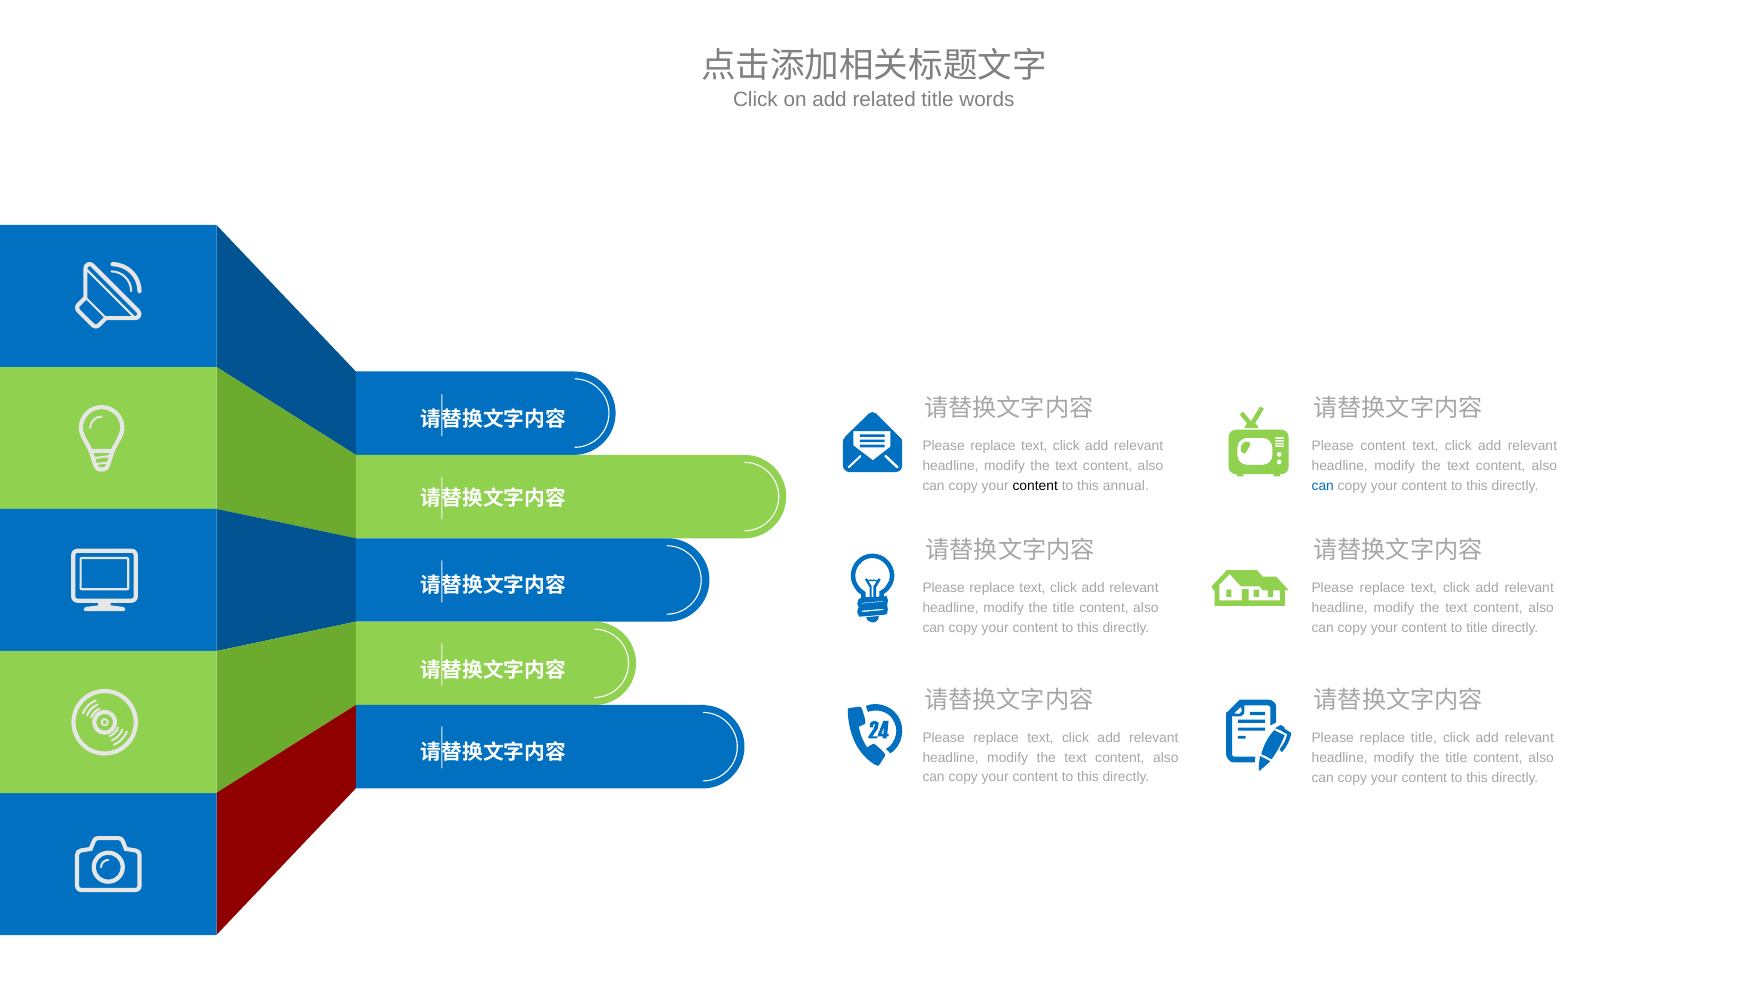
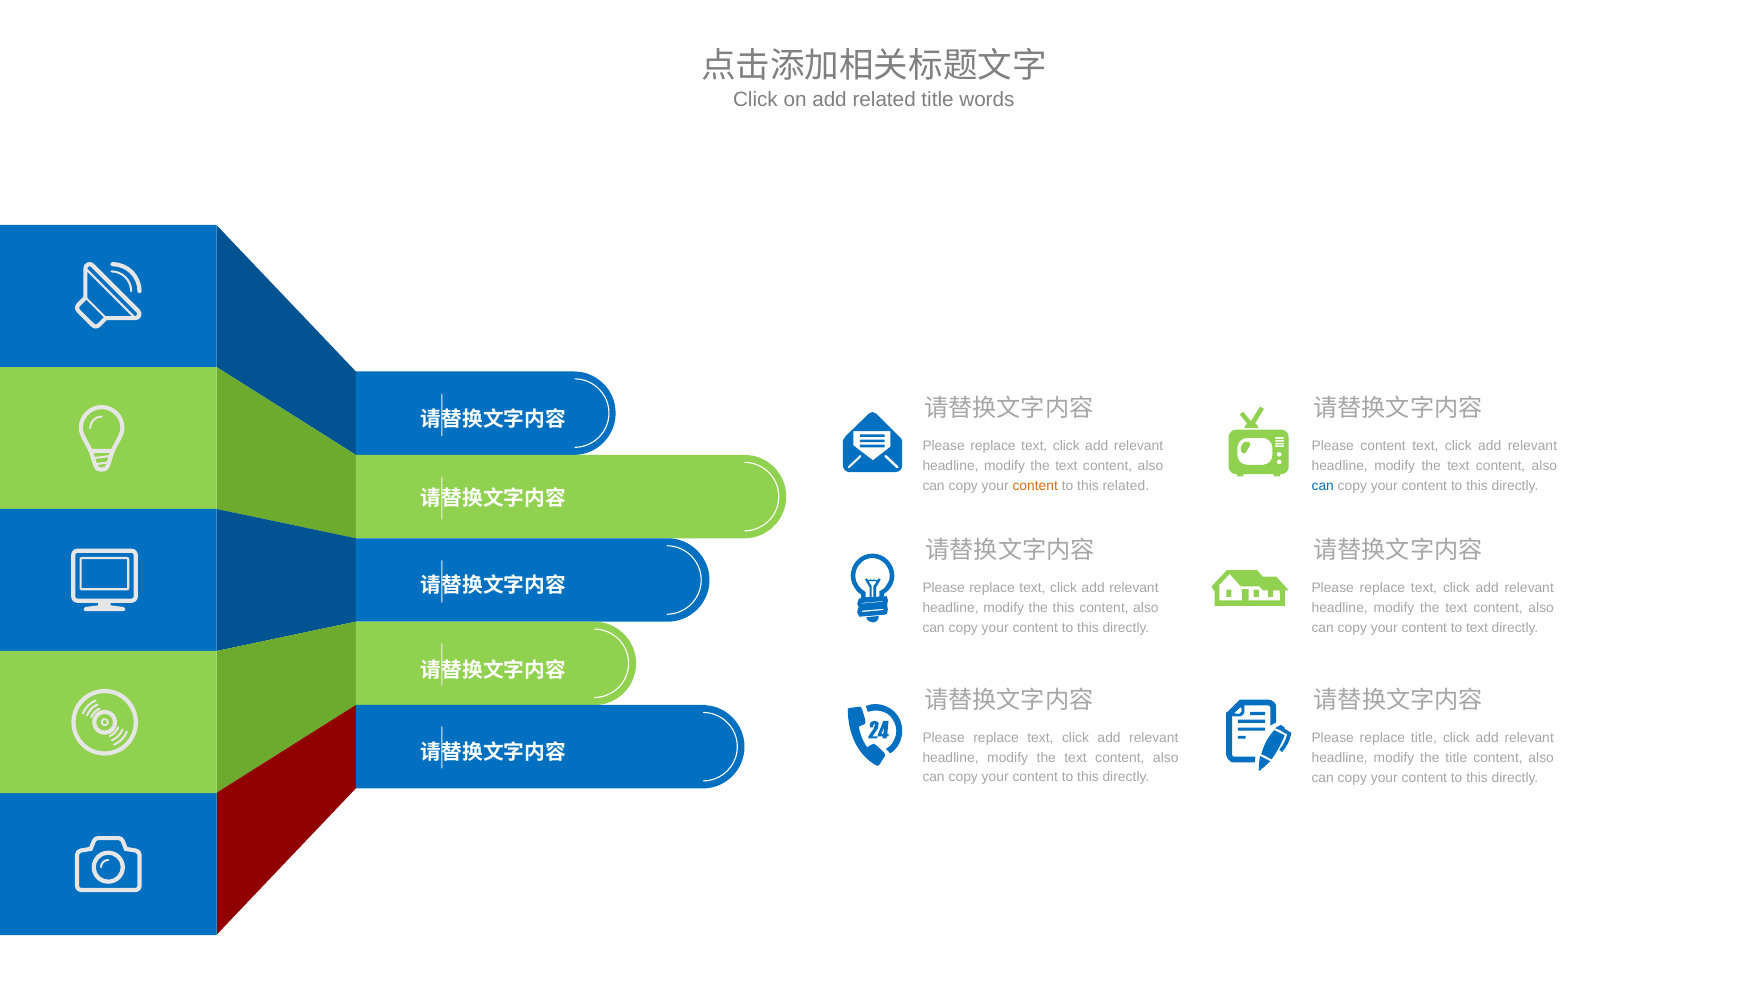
content colour: black -> orange (1035, 486)
this annual: annual -> related (1126, 486)
title: title -> this (1064, 608)
to title: title -> text (1477, 628)
